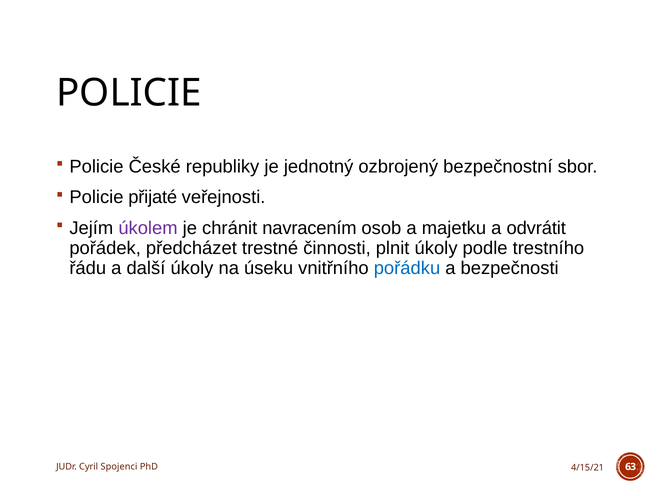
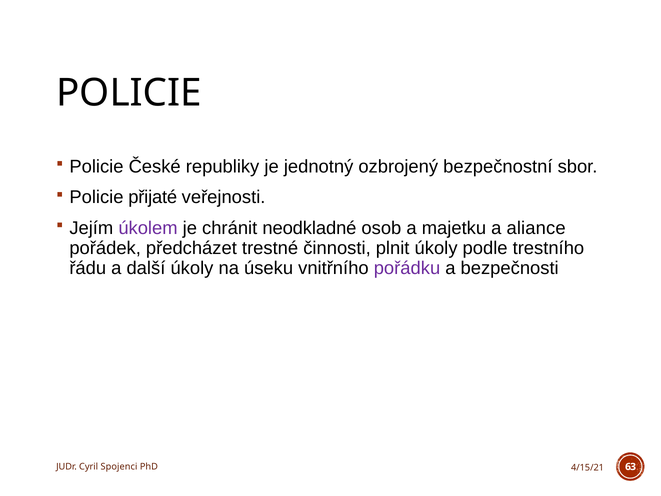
navracením: navracením -> neodkladné (309, 228)
odvrátit: odvrátit -> aliance (536, 228)
pořádku colour: blue -> purple (407, 268)
